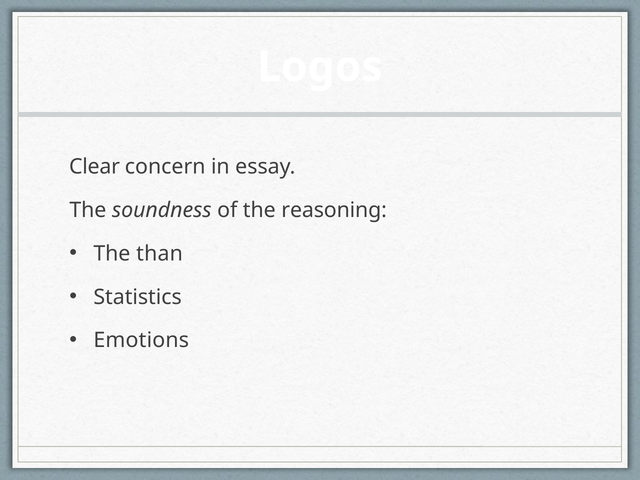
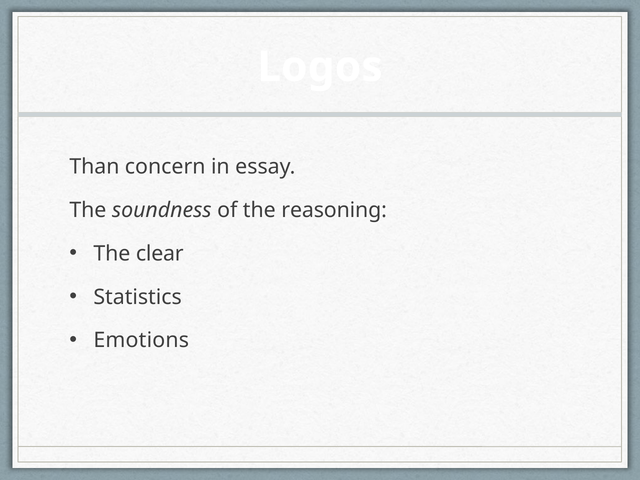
Clear: Clear -> Than (94, 167)
than: than -> clear (160, 254)
